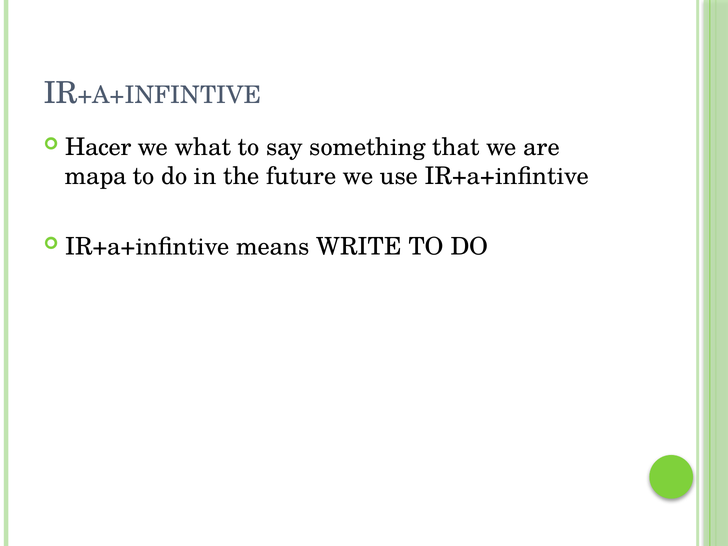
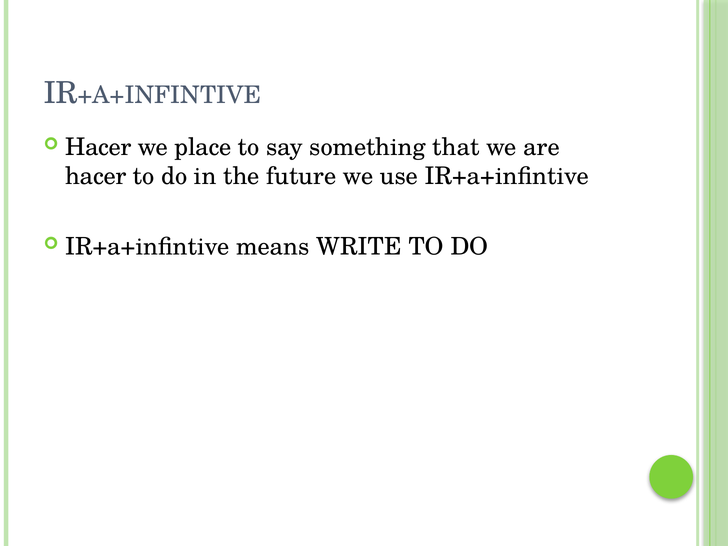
what: what -> place (203, 147)
mapa: mapa -> hacer (96, 176)
